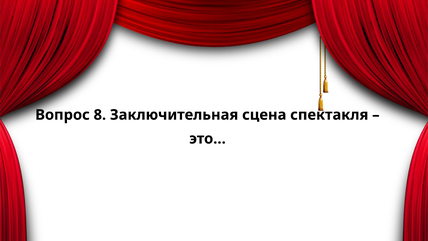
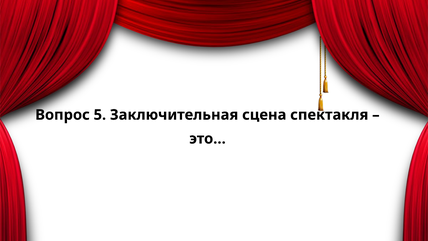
8: 8 -> 5 (100, 115)
